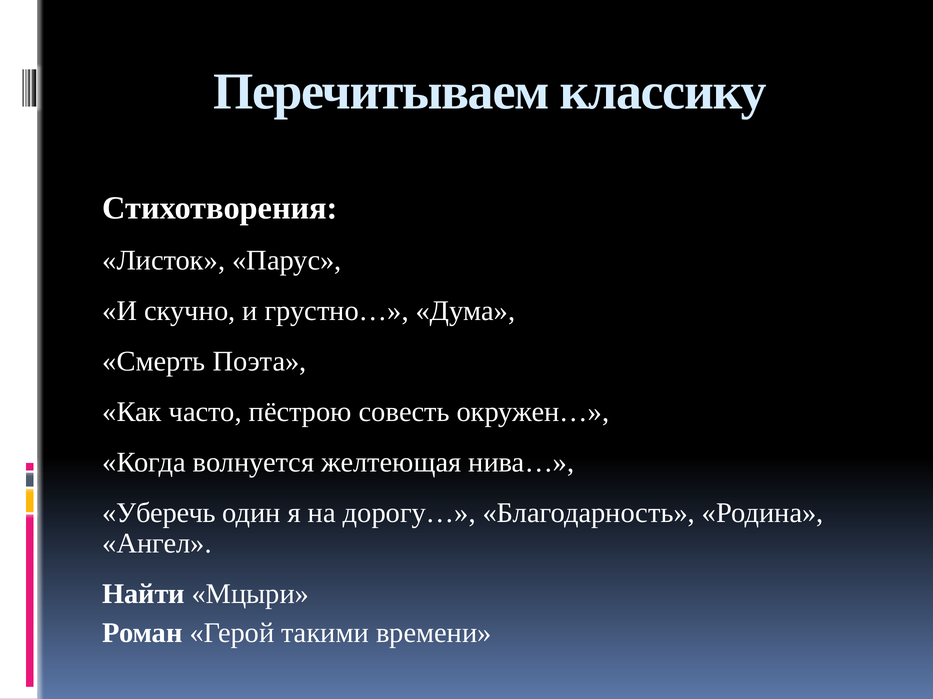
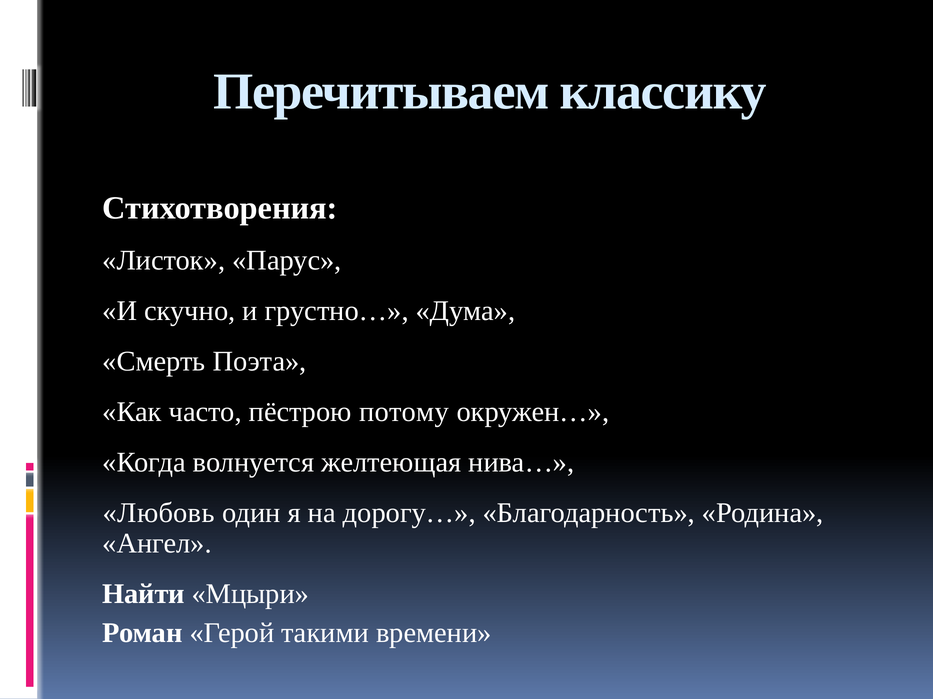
совесть: совесть -> потому (404, 412)
Уберечь: Уберечь -> Любовь (159, 513)
